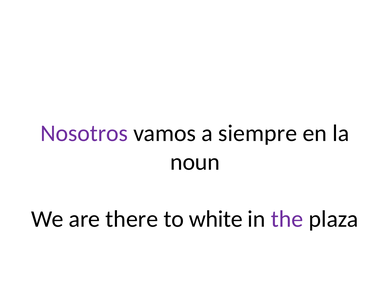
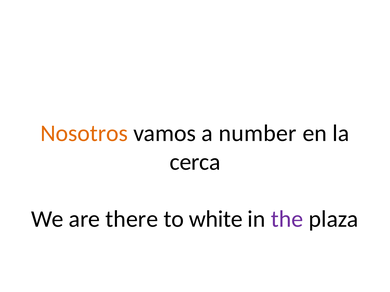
Nosotros colour: purple -> orange (84, 134)
siempre: siempre -> number (258, 134)
noun: noun -> cerca (195, 162)
